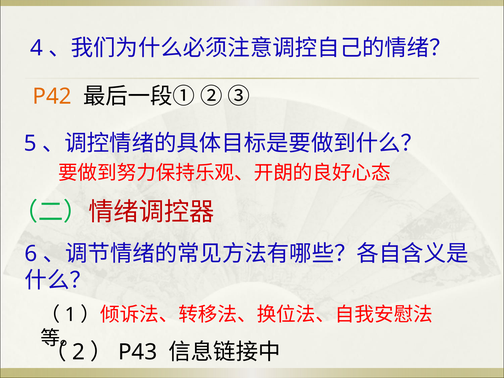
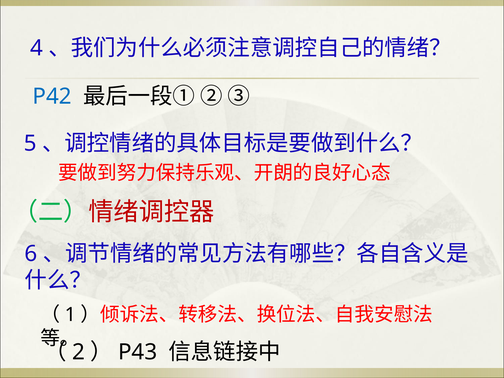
P42 colour: orange -> blue (52, 96)
